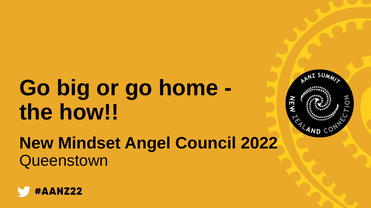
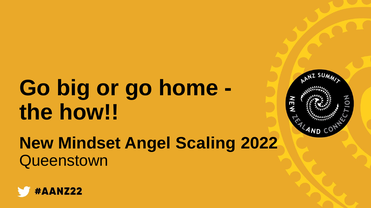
Council: Council -> Scaling (206, 144)
